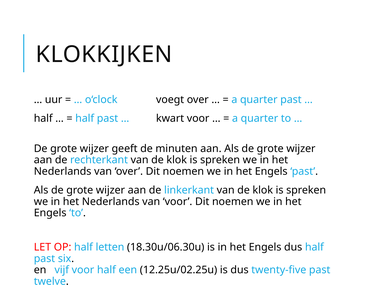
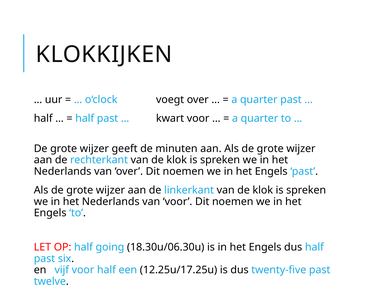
letten: letten -> going (110, 247)
12.25u/02.25u: 12.25u/02.25u -> 12.25u/17.25u (179, 270)
